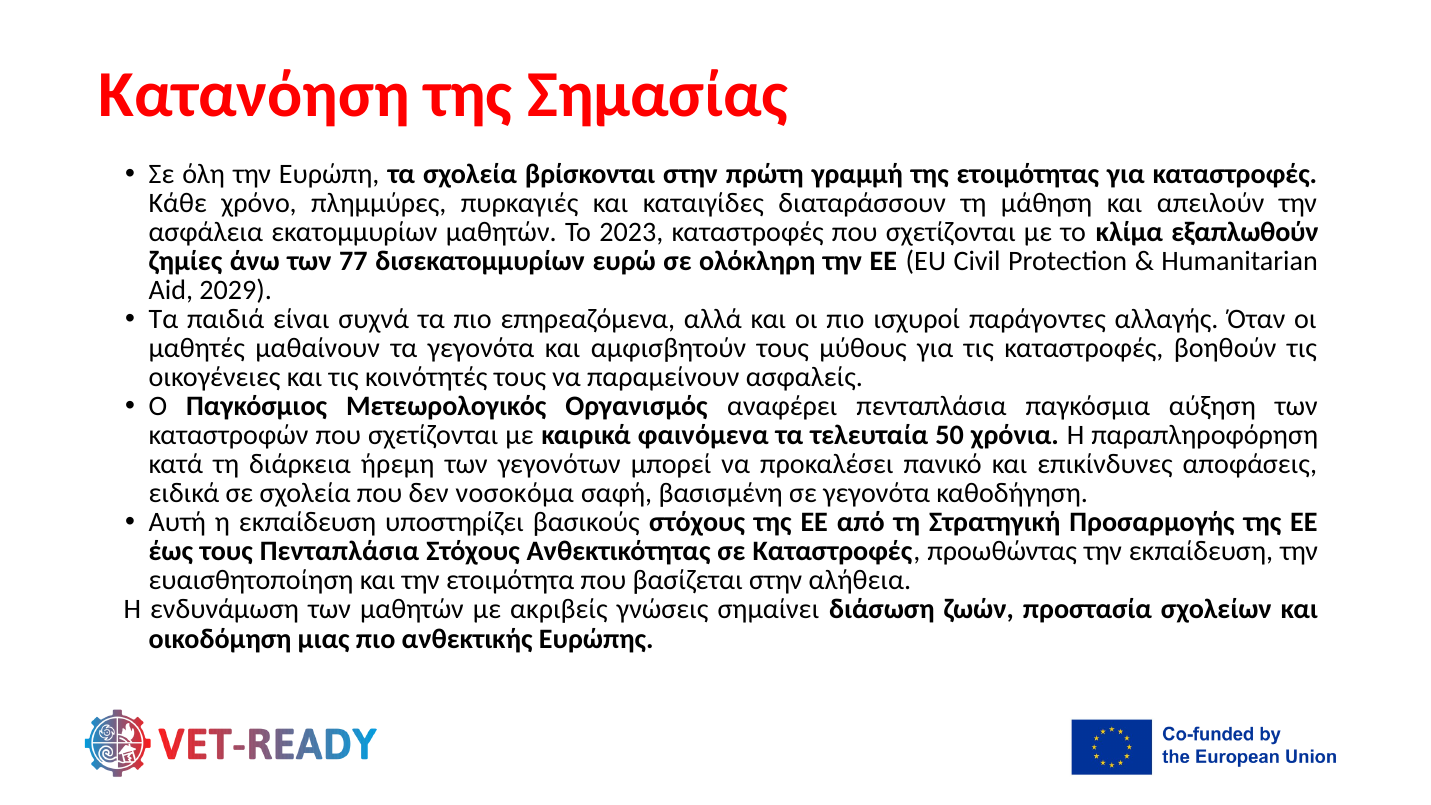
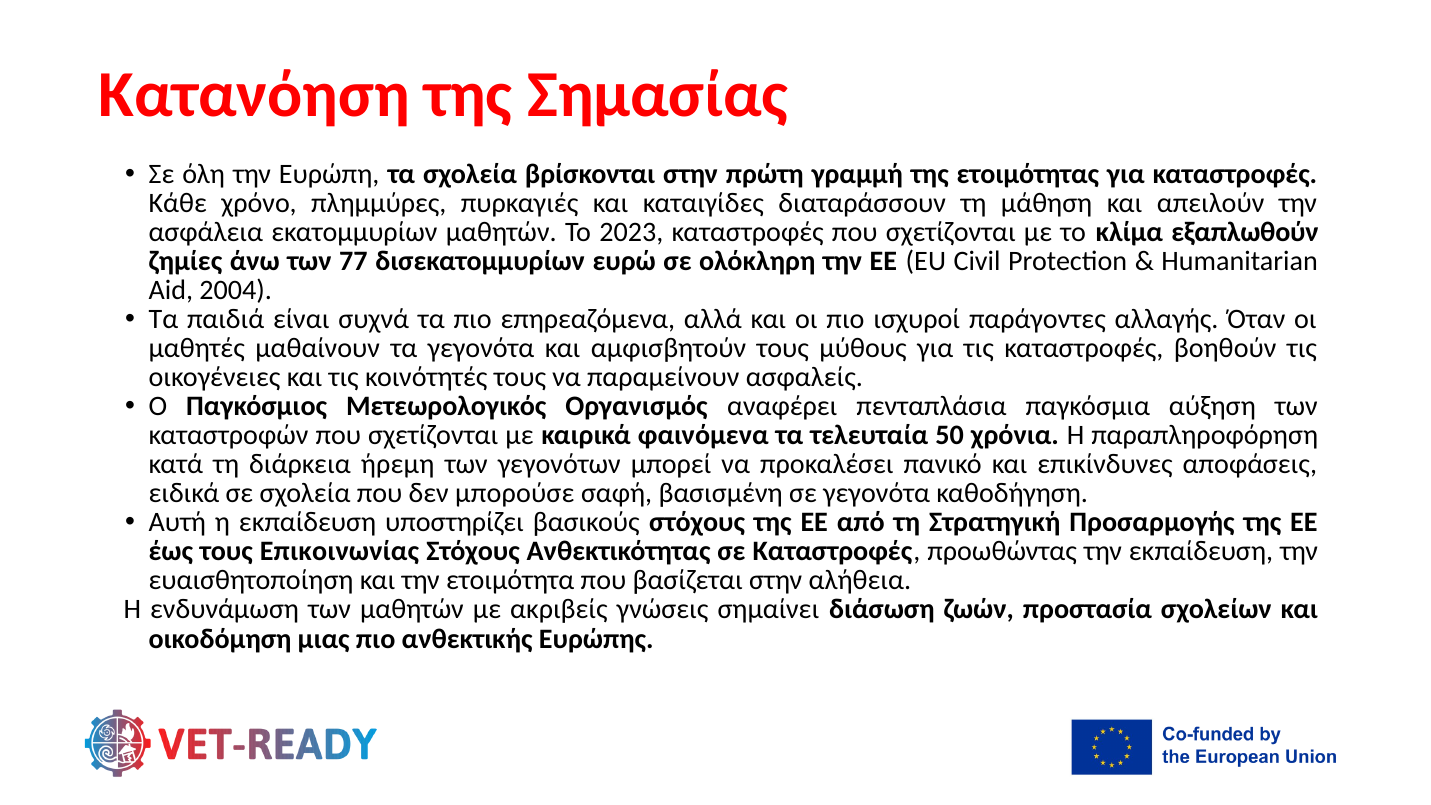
2029: 2029 -> 2004 (236, 291)
νοσοκόμα: νοσοκόμα -> μπορούσε (515, 494)
τους Πενταπλάσια: Πενταπλάσια -> Επικοινωνίας (339, 552)
